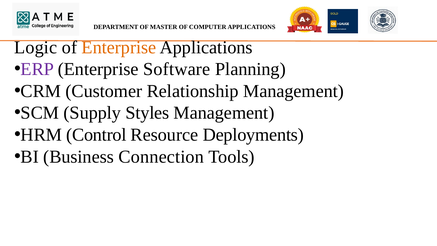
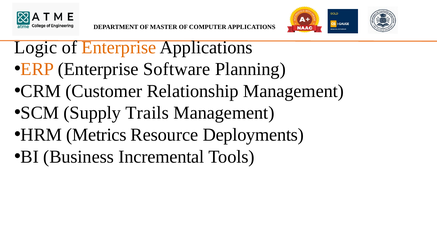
ERP colour: purple -> orange (37, 69)
Styles: Styles -> Trails (147, 113)
Control: Control -> Metrics (96, 135)
Connection: Connection -> Incremental (161, 157)
